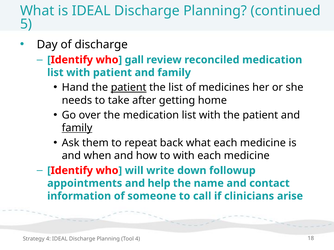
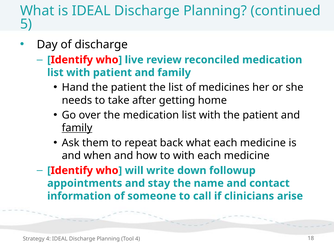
gall: gall -> live (134, 60)
patient underline: present -> none (129, 88)
help: help -> stay (159, 184)
